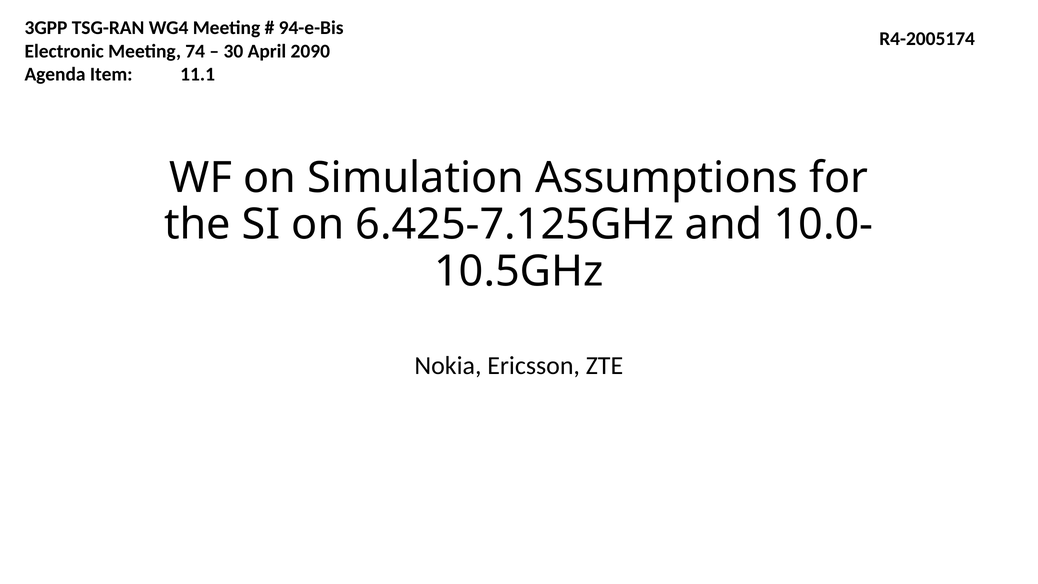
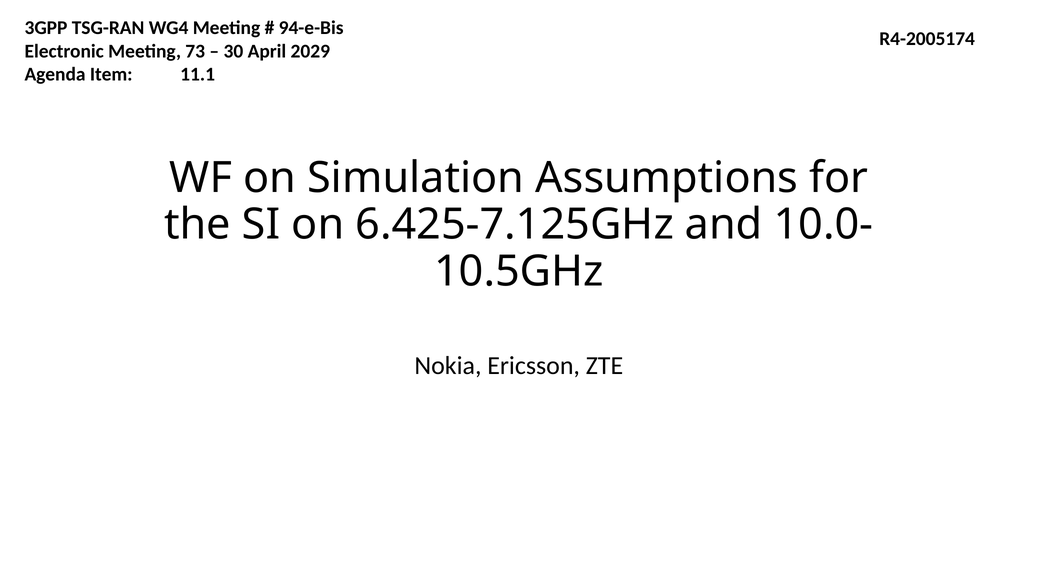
74: 74 -> 73 (195, 51)
2090: 2090 -> 2029 (310, 51)
